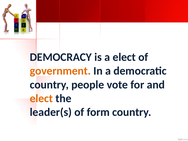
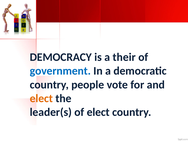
a elect: elect -> their (124, 57)
government colour: orange -> blue (60, 71)
of form: form -> elect (98, 112)
